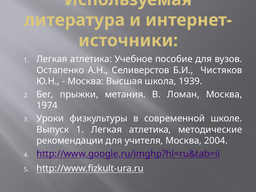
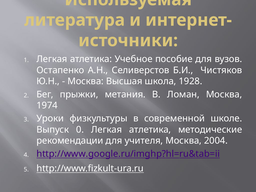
1939: 1939 -> 1928 (191, 81)
Выпуск 1: 1 -> 0 (80, 130)
